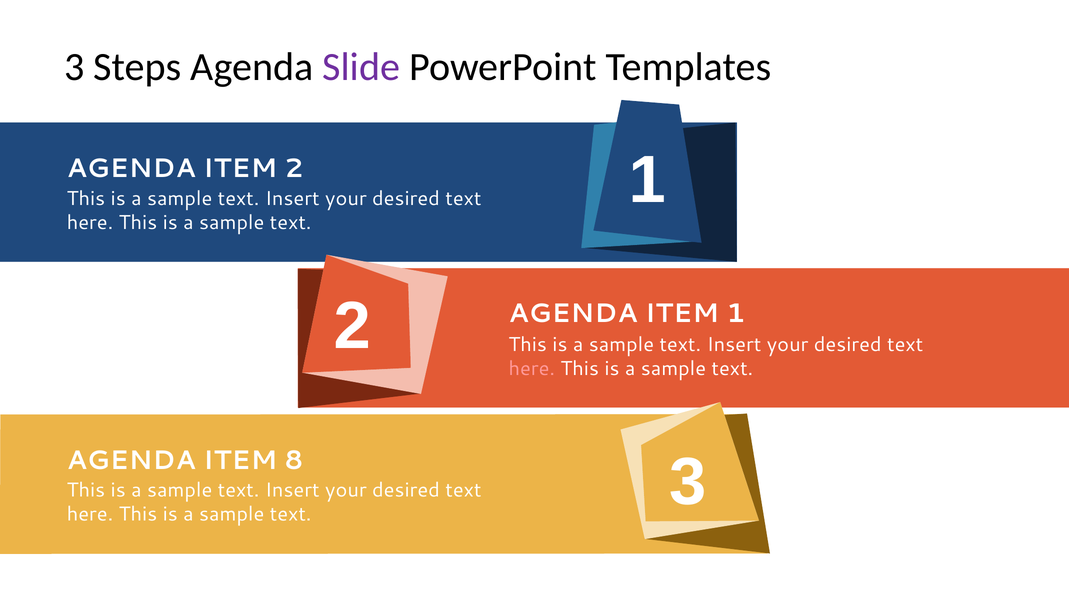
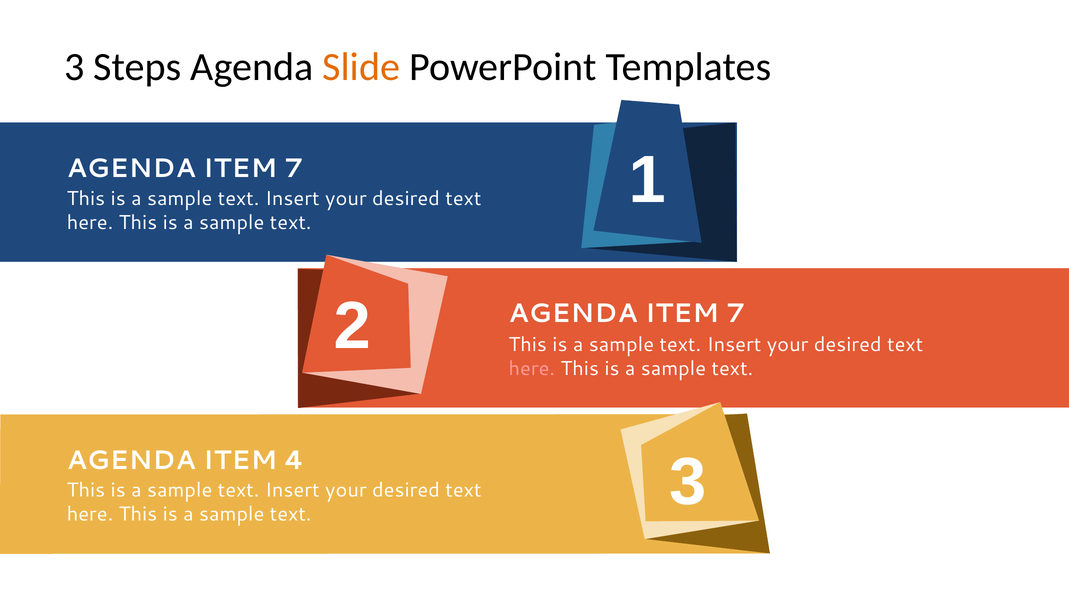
Slide colour: purple -> orange (361, 67)
2: 2 -> 7 (294, 169)
1: 1 -> 7 (736, 314)
8: 8 -> 4 (294, 461)
